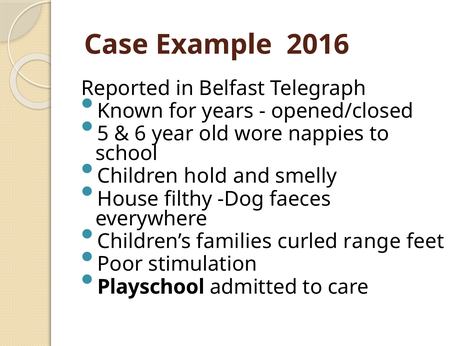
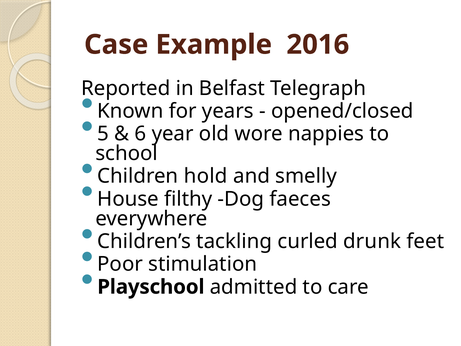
families: families -> tackling (234, 241)
range: range -> drunk (372, 241)
